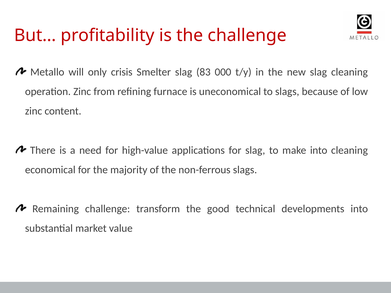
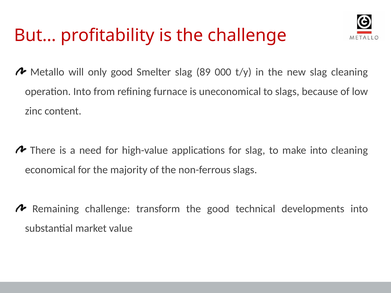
only crisis: crisis -> good (122, 72)
83: 83 -> 89 (203, 72)
operation Zinc: Zinc -> Into (82, 92)
